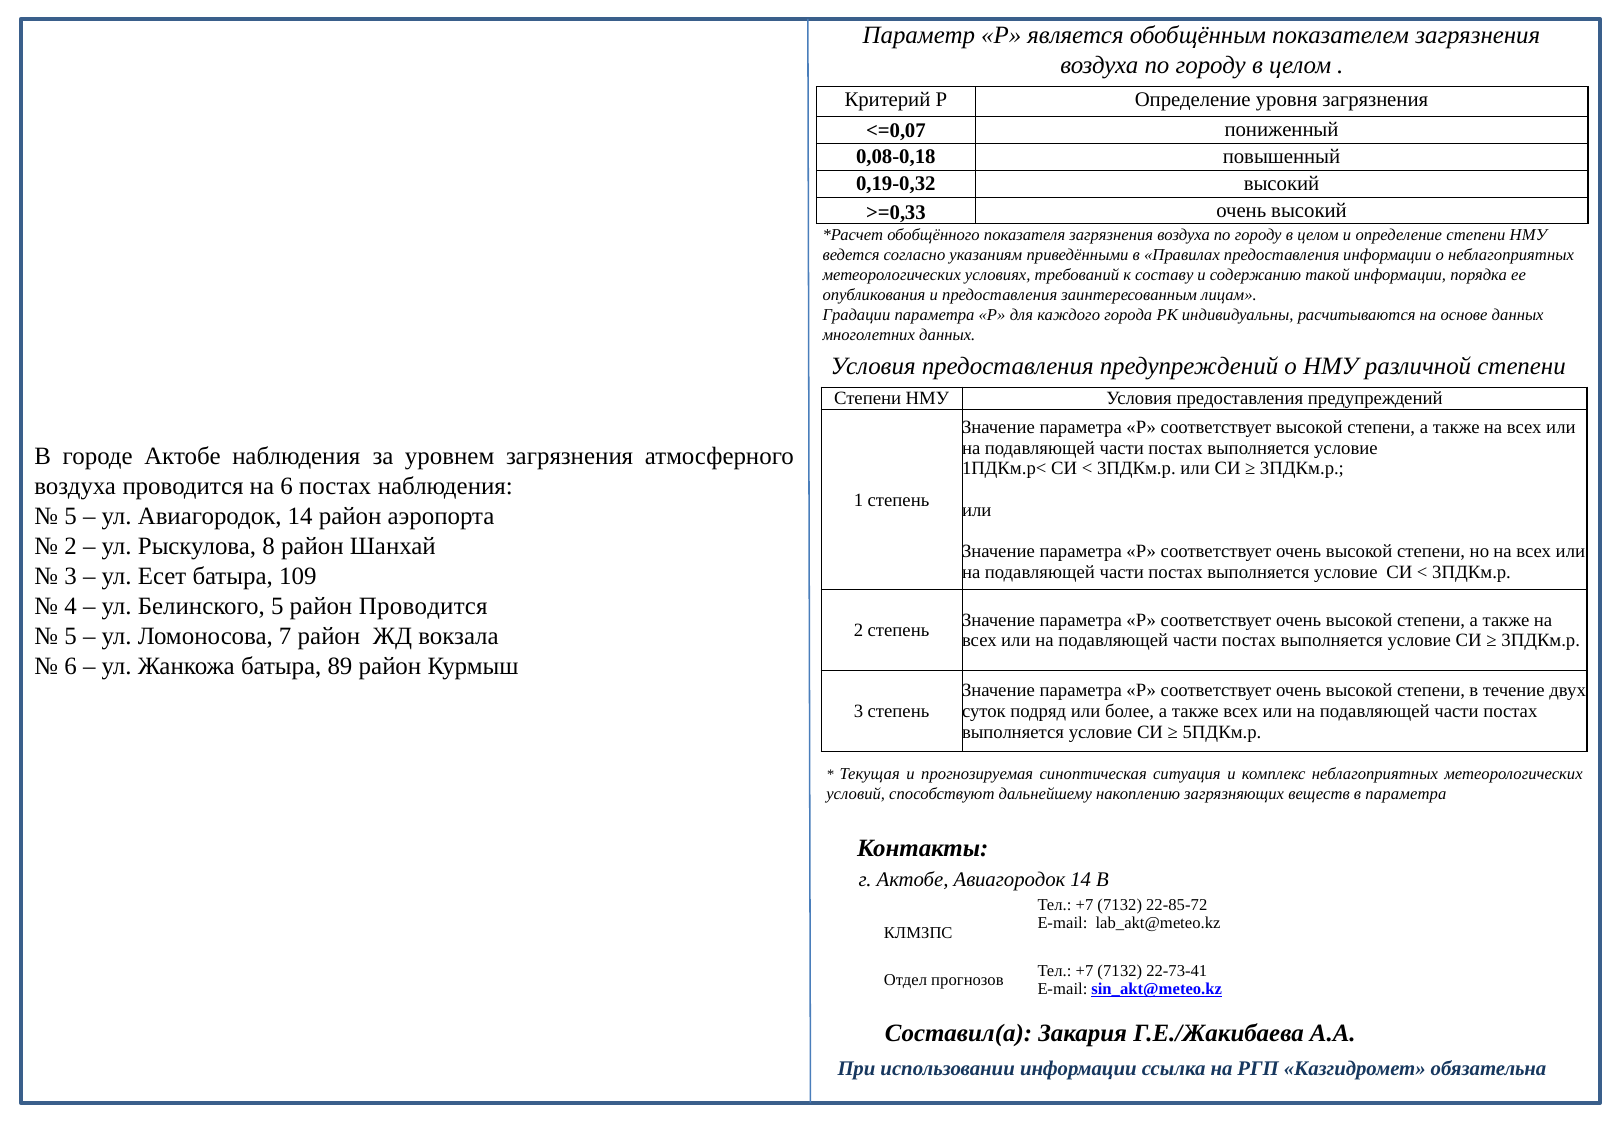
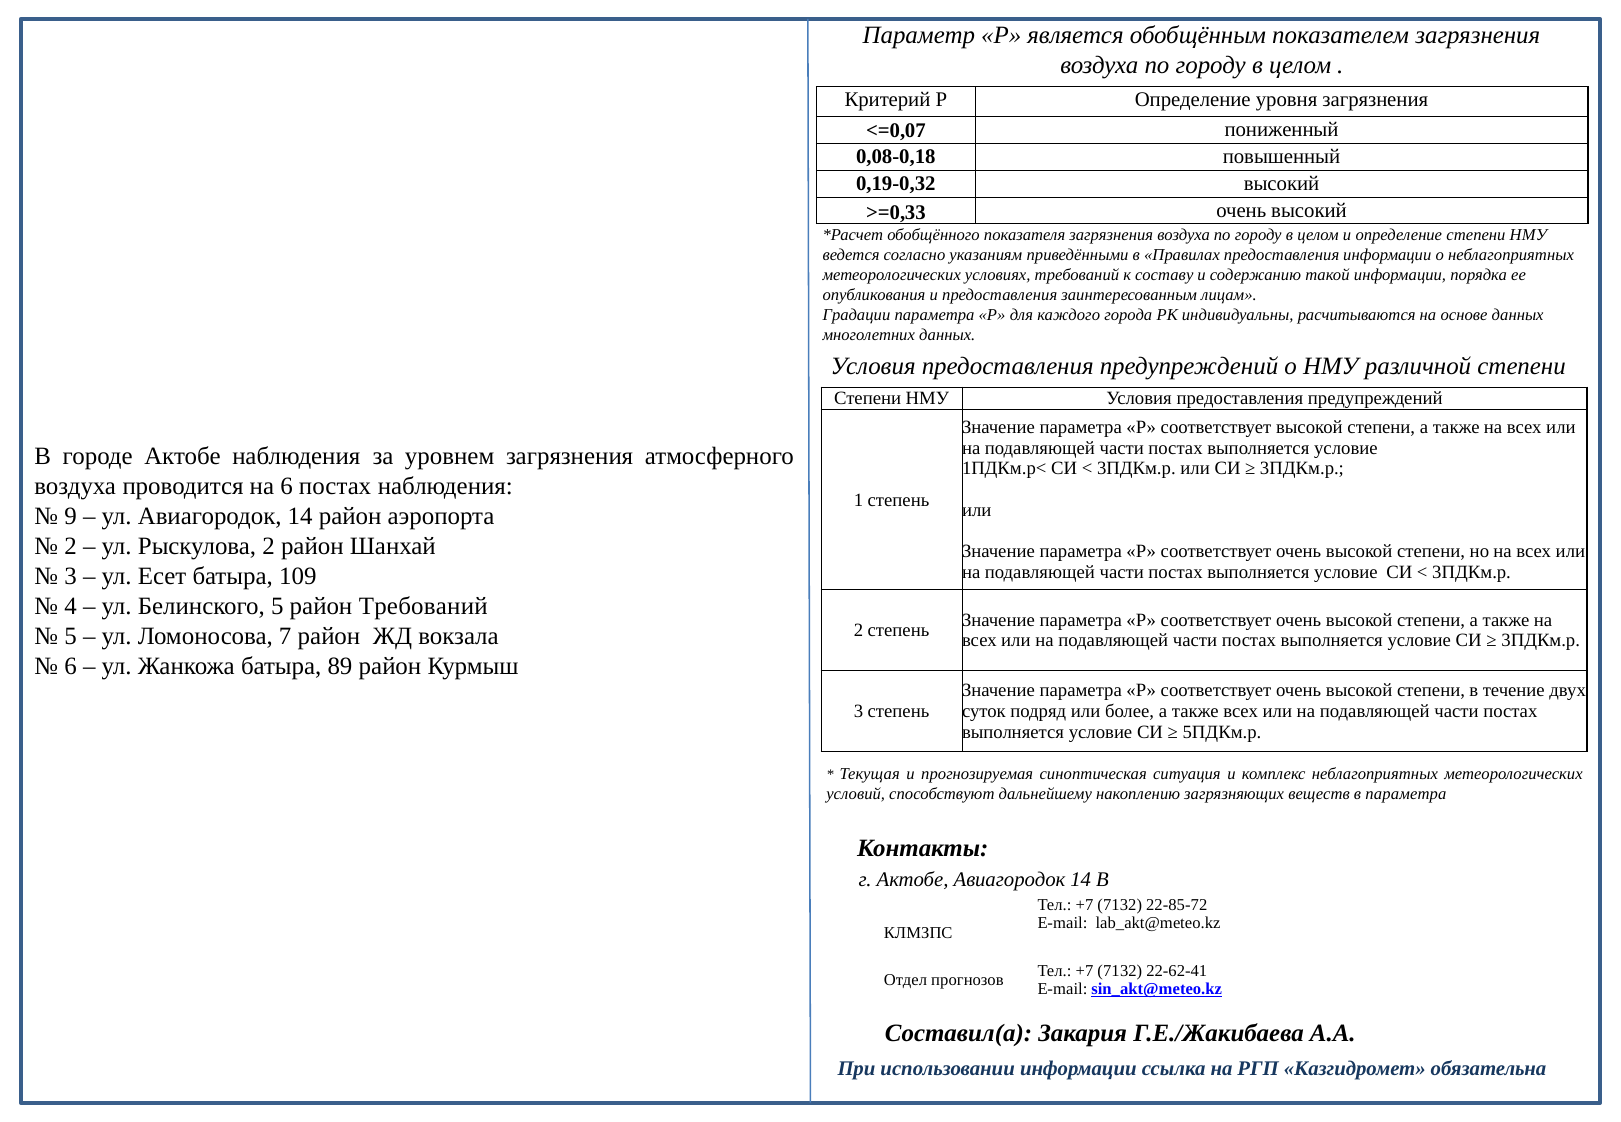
5: 5 -> 9 (71, 516)
Рыскулова 8: 8 -> 2 (269, 546)
район Проводится: Проводится -> Требований (423, 606)
22-73-41: 22-73-41 -> 22-62-41 (1177, 971)
